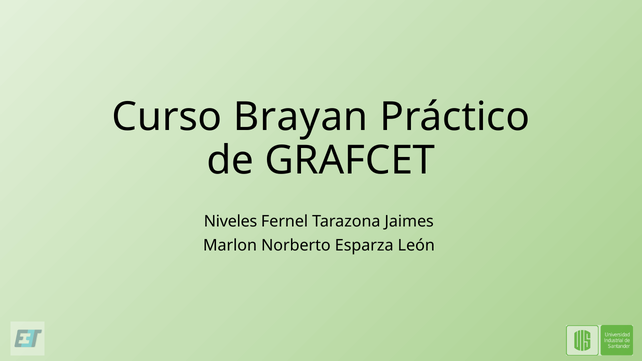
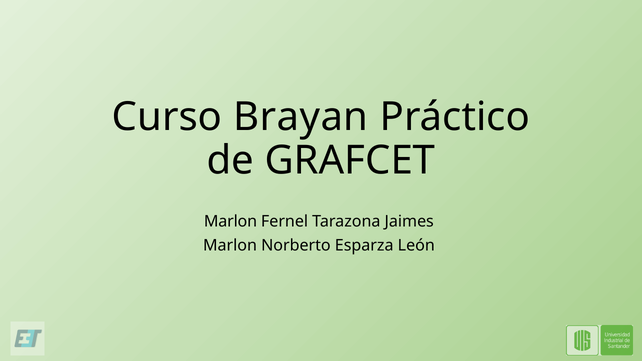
Niveles: Niveles -> Marlon (231, 221)
